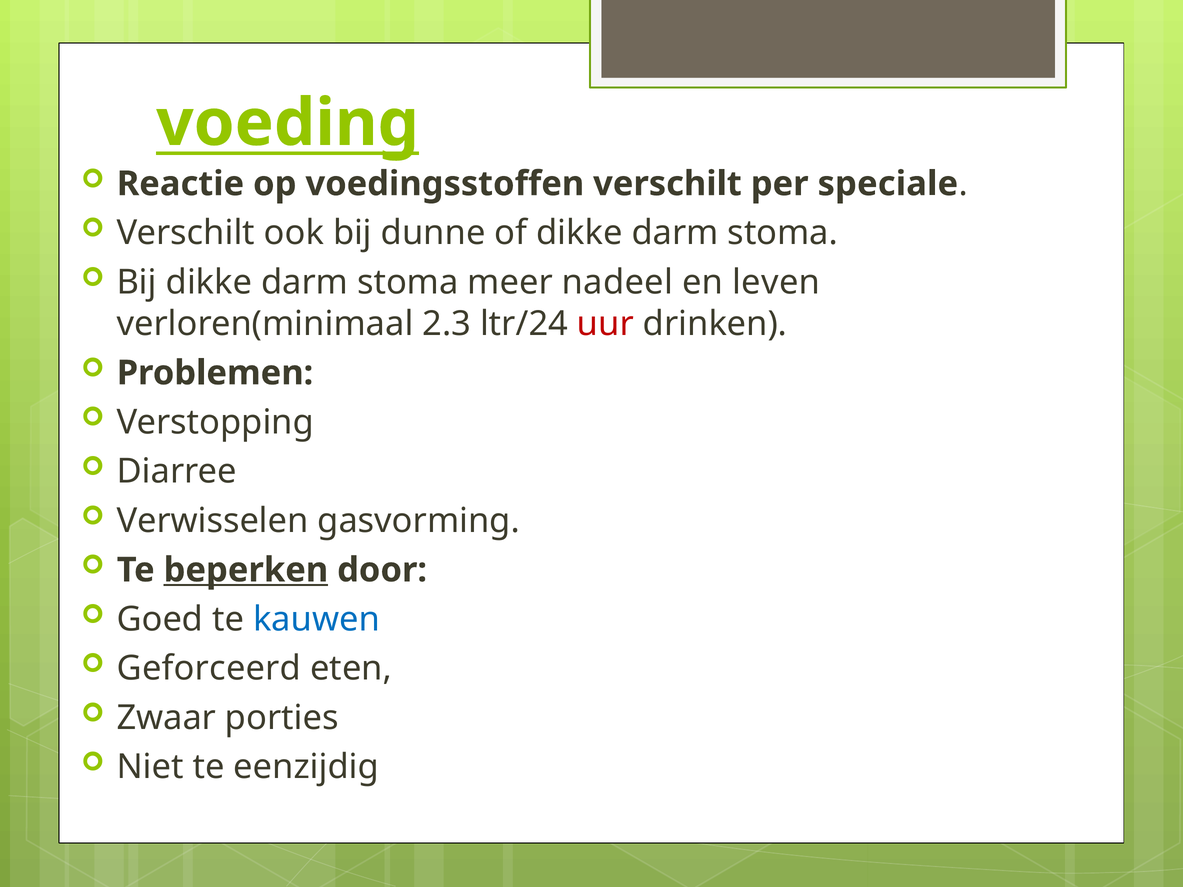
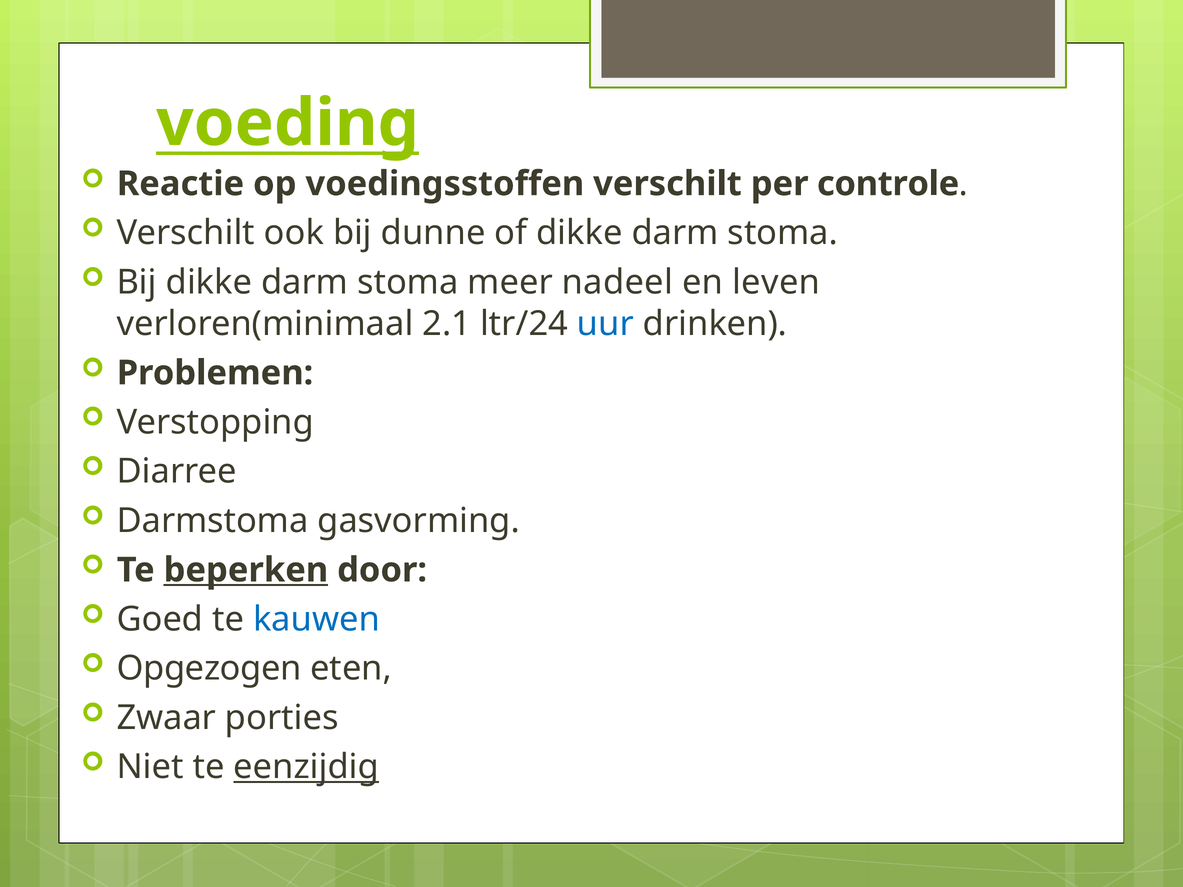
speciale: speciale -> controle (888, 184)
2.3: 2.3 -> 2.1 (447, 324)
uur colour: red -> blue (605, 324)
Verwisselen: Verwisselen -> Darmstoma (213, 521)
Geforceerd: Geforceerd -> Opgezogen (209, 669)
eenzijdig underline: none -> present (306, 767)
